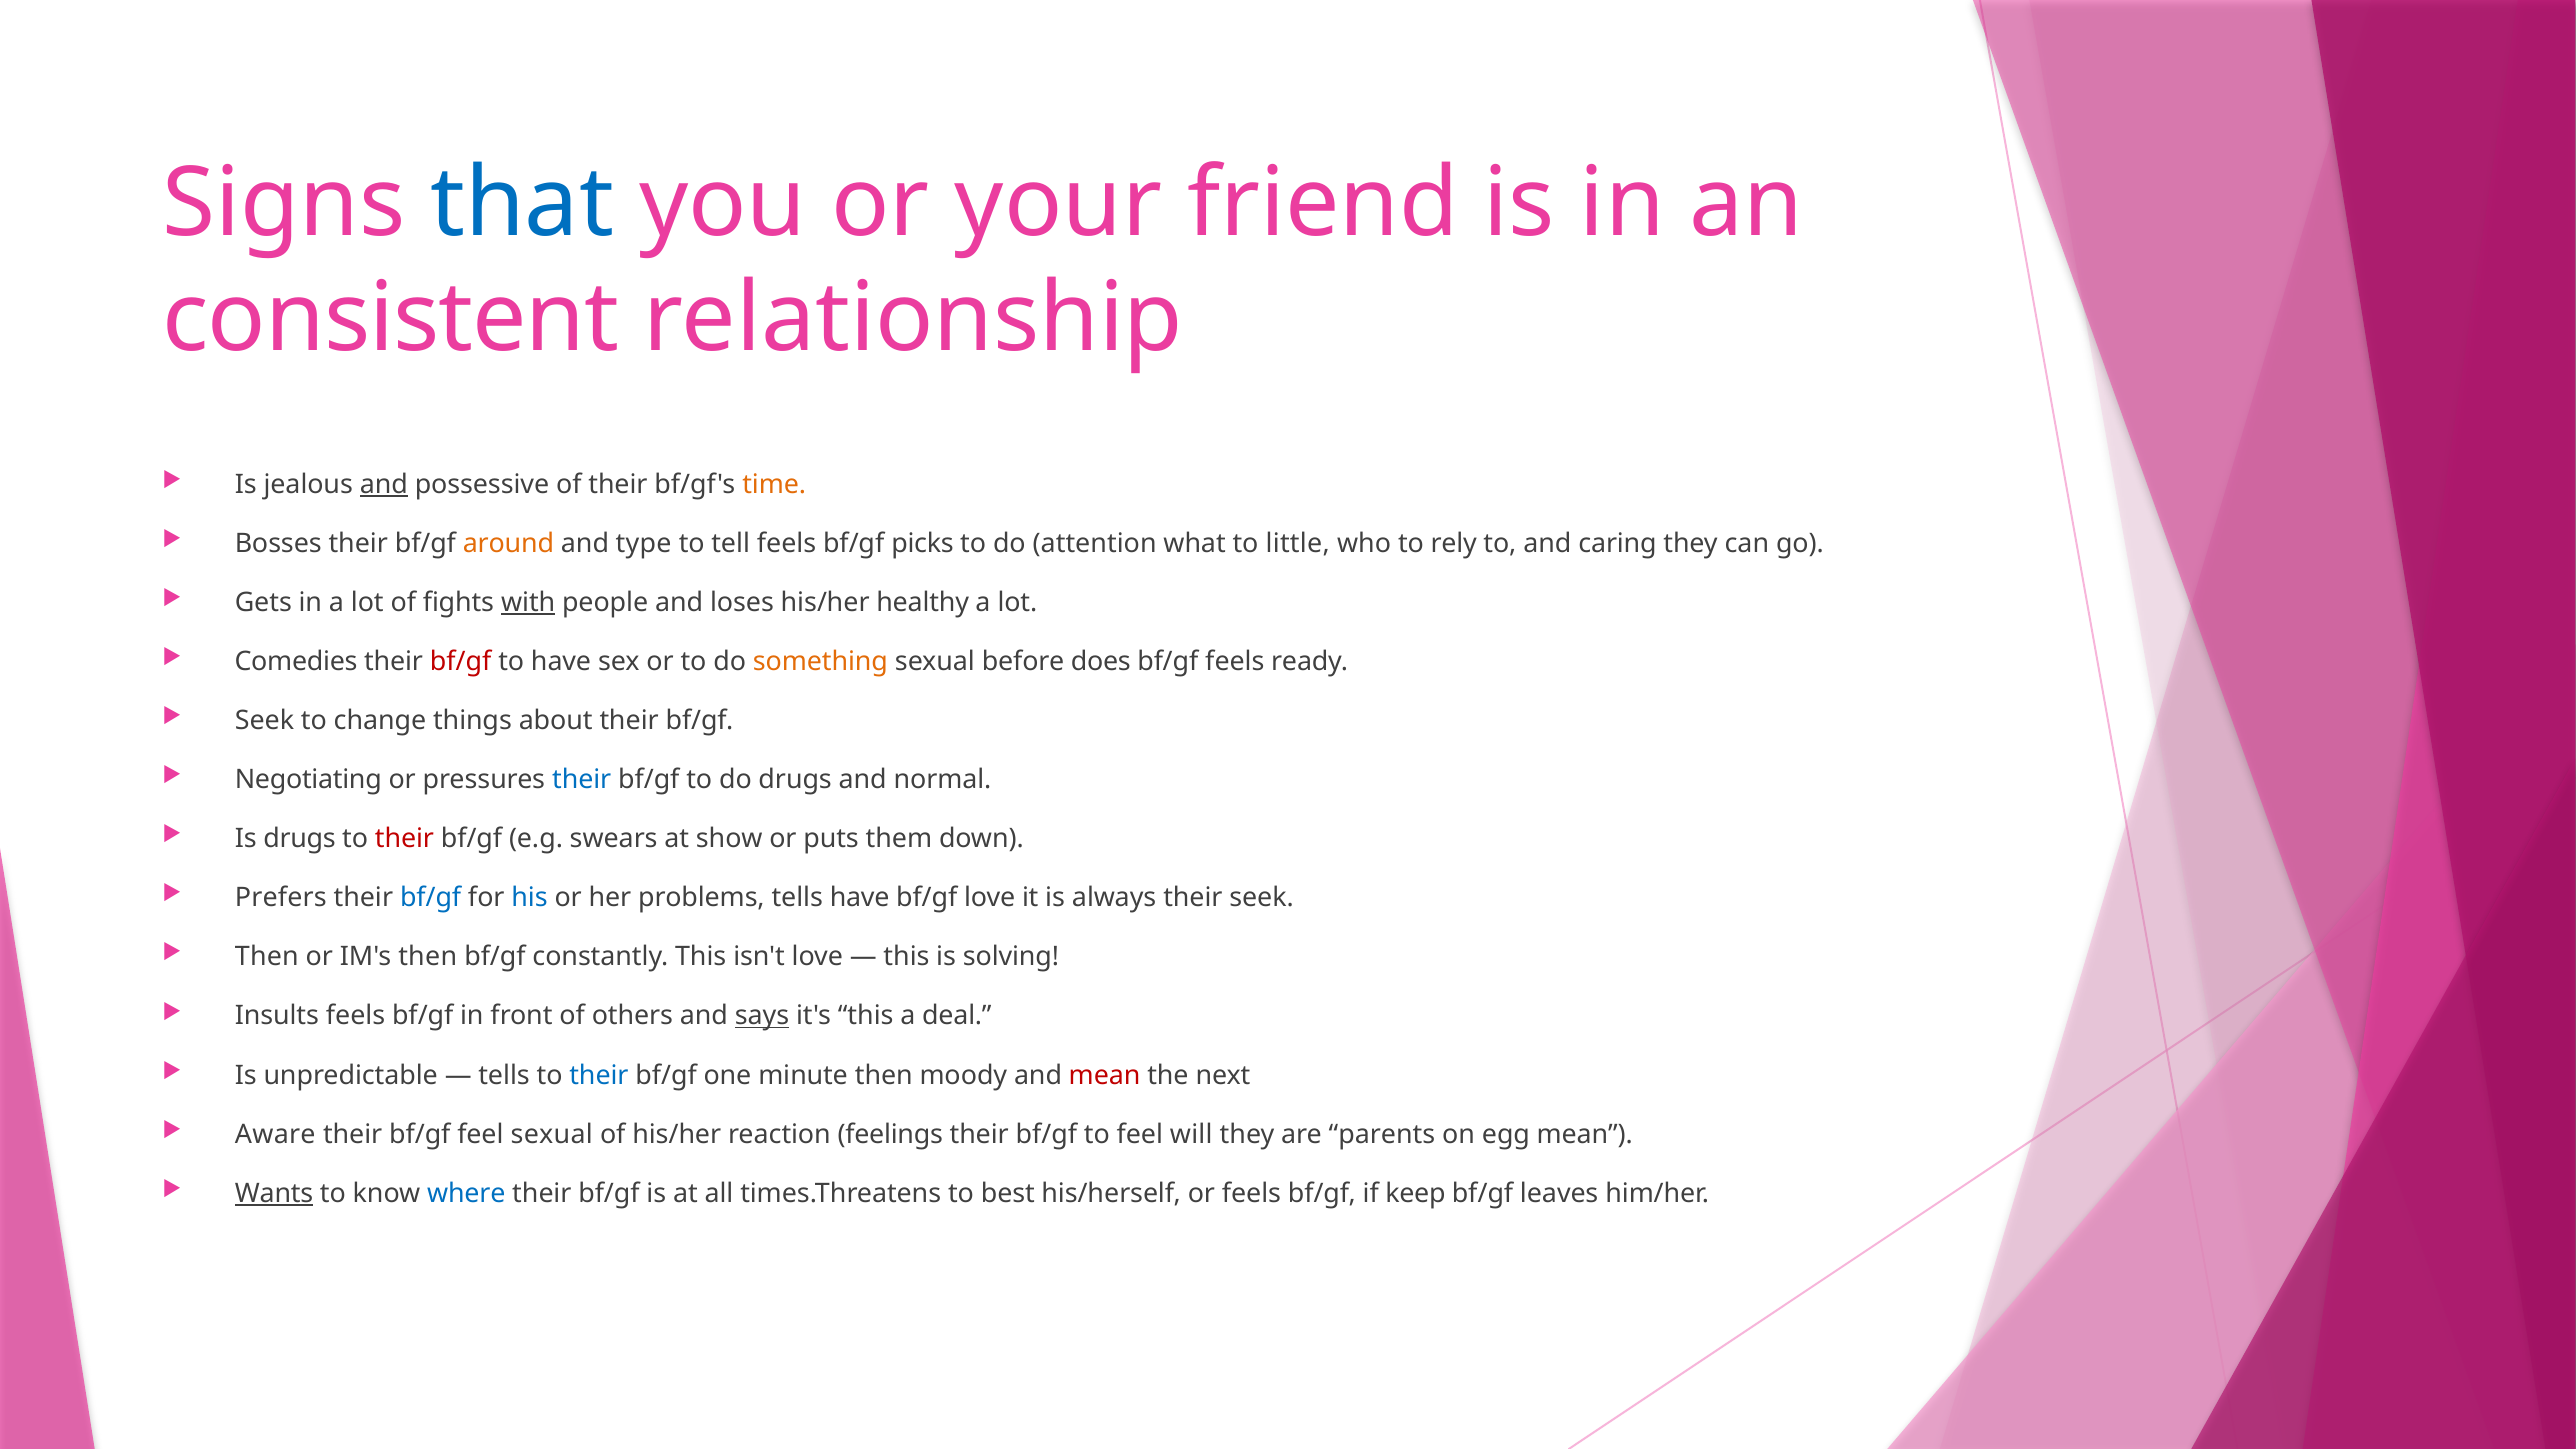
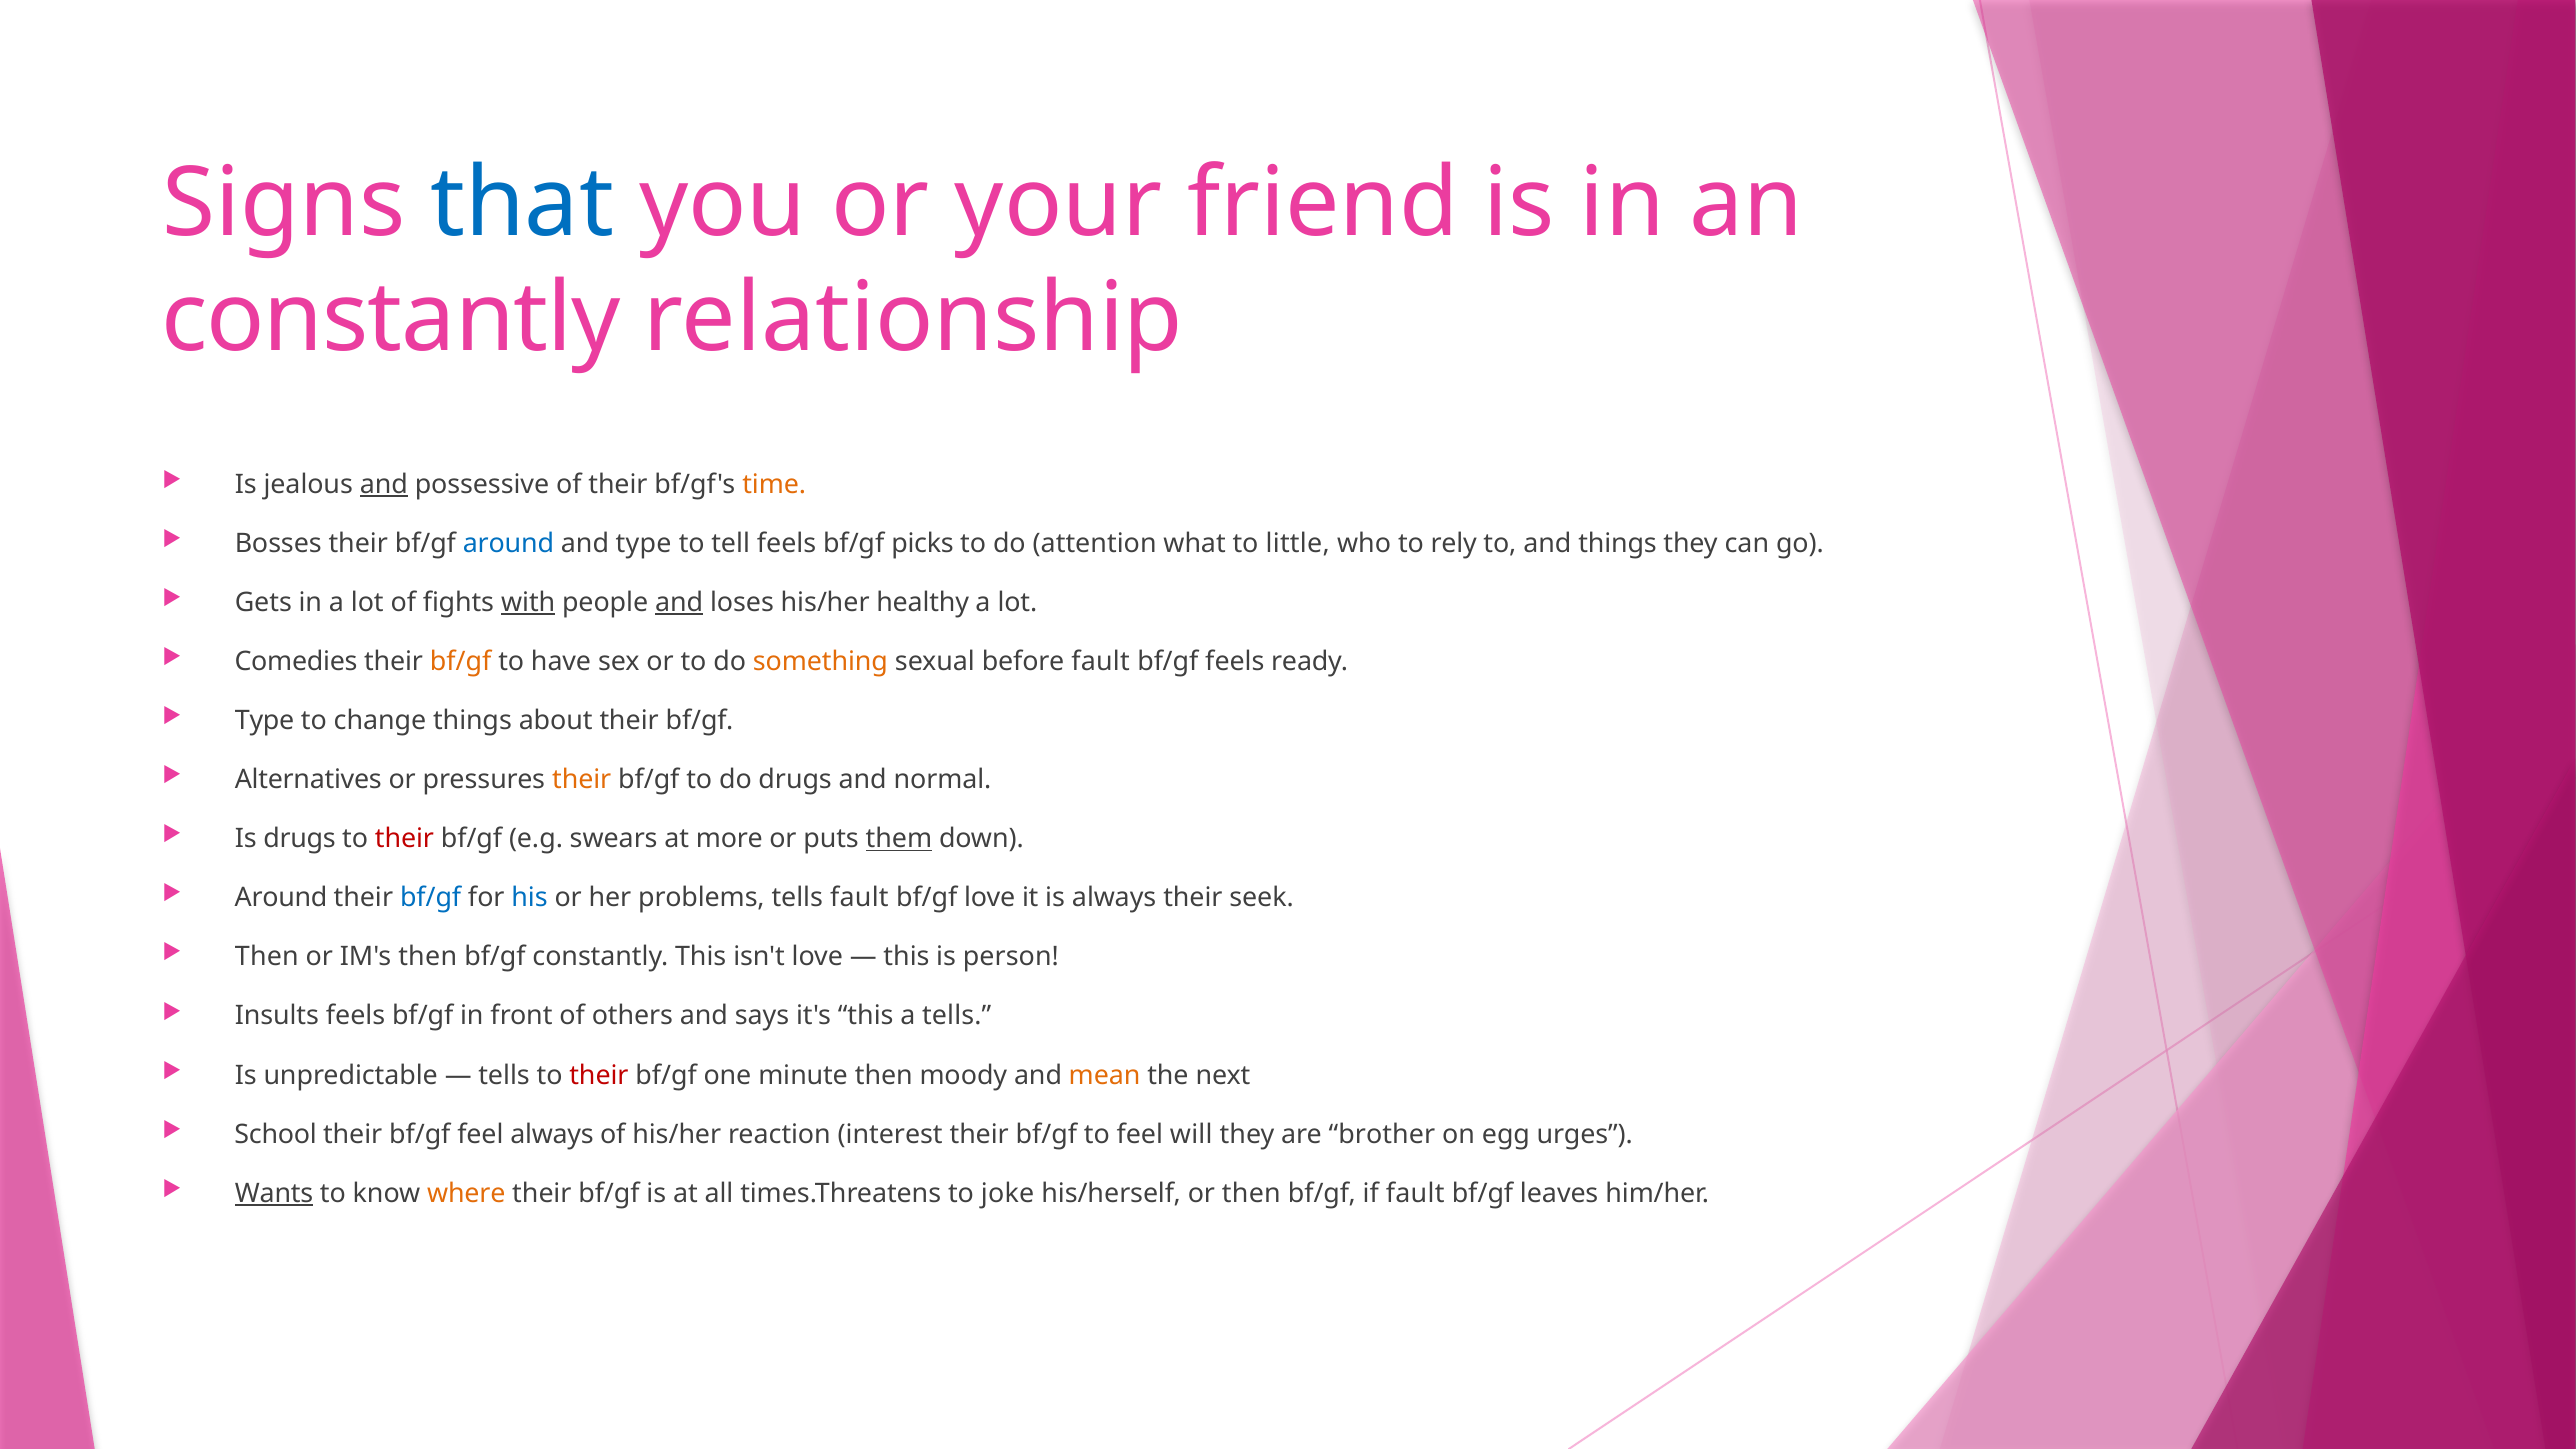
consistent: consistent -> constantly (391, 319)
around colour: orange -> blue (508, 543)
and caring: caring -> things (1618, 543)
and underline: none -> present (679, 602)
bf/gf colour: red -> orange (461, 661)
before does: does -> fault (1101, 661)
Seek: Seek -> Type (265, 721)
Negotiating: Negotiating -> Alternatives (308, 780)
their colour: blue -> orange (582, 780)
show: show -> more (729, 839)
them underline: none -> present (899, 839)
Prefers: Prefers -> Around (281, 898)
tells have: have -> fault (859, 898)
solving: solving -> person (1011, 957)
says underline: present -> none (762, 1016)
a deal: deal -> tells (957, 1016)
their colour: blue -> red (599, 1075)
mean colour: red -> orange (1105, 1075)
Aware: Aware -> School (276, 1134)
feel sexual: sexual -> always (552, 1134)
feelings: feelings -> interest (890, 1134)
parents: parents -> brother (1382, 1134)
egg mean: mean -> urges (1585, 1134)
where colour: blue -> orange (466, 1193)
best: best -> joke (1008, 1193)
or feels: feels -> then (1251, 1193)
if keep: keep -> fault (1415, 1193)
